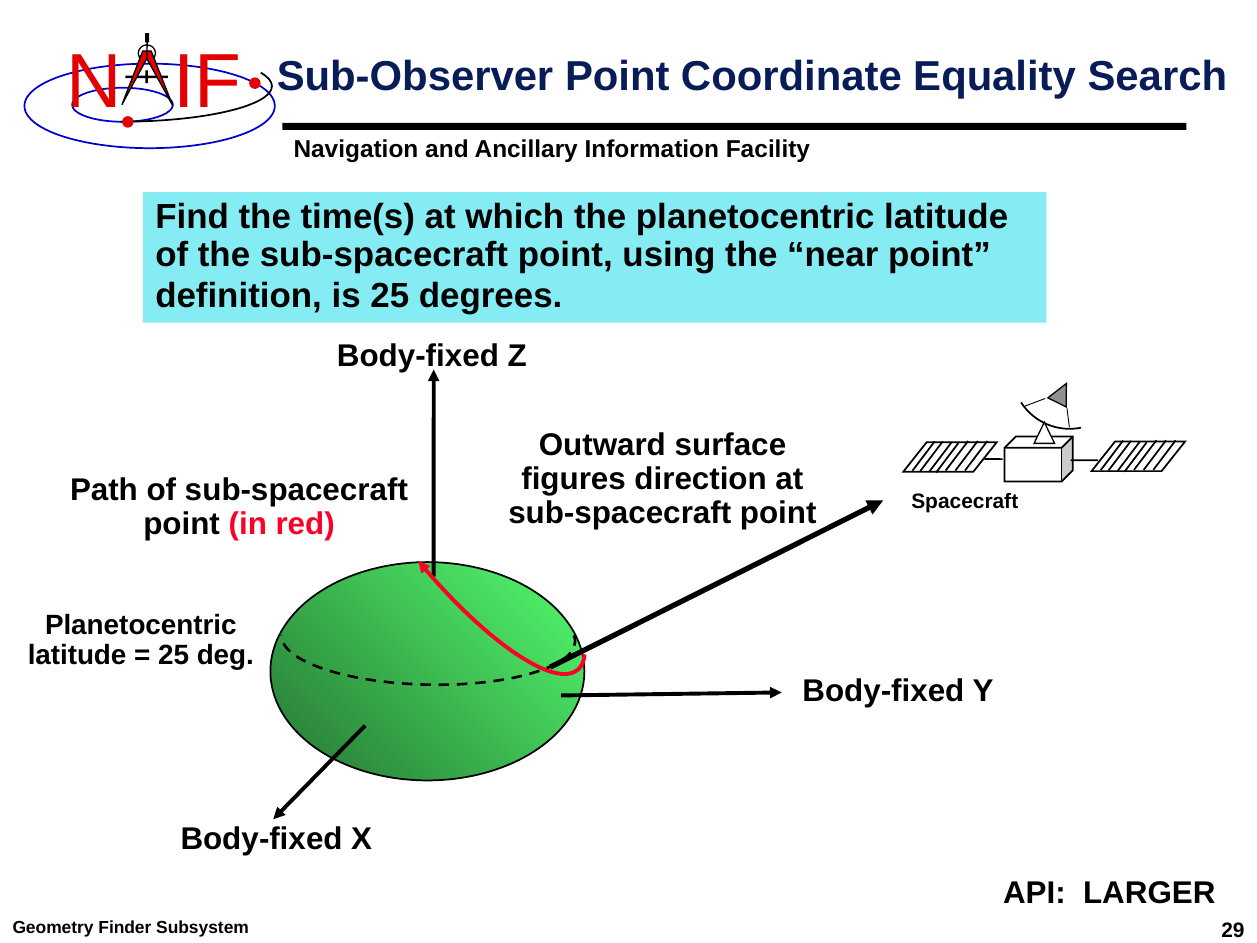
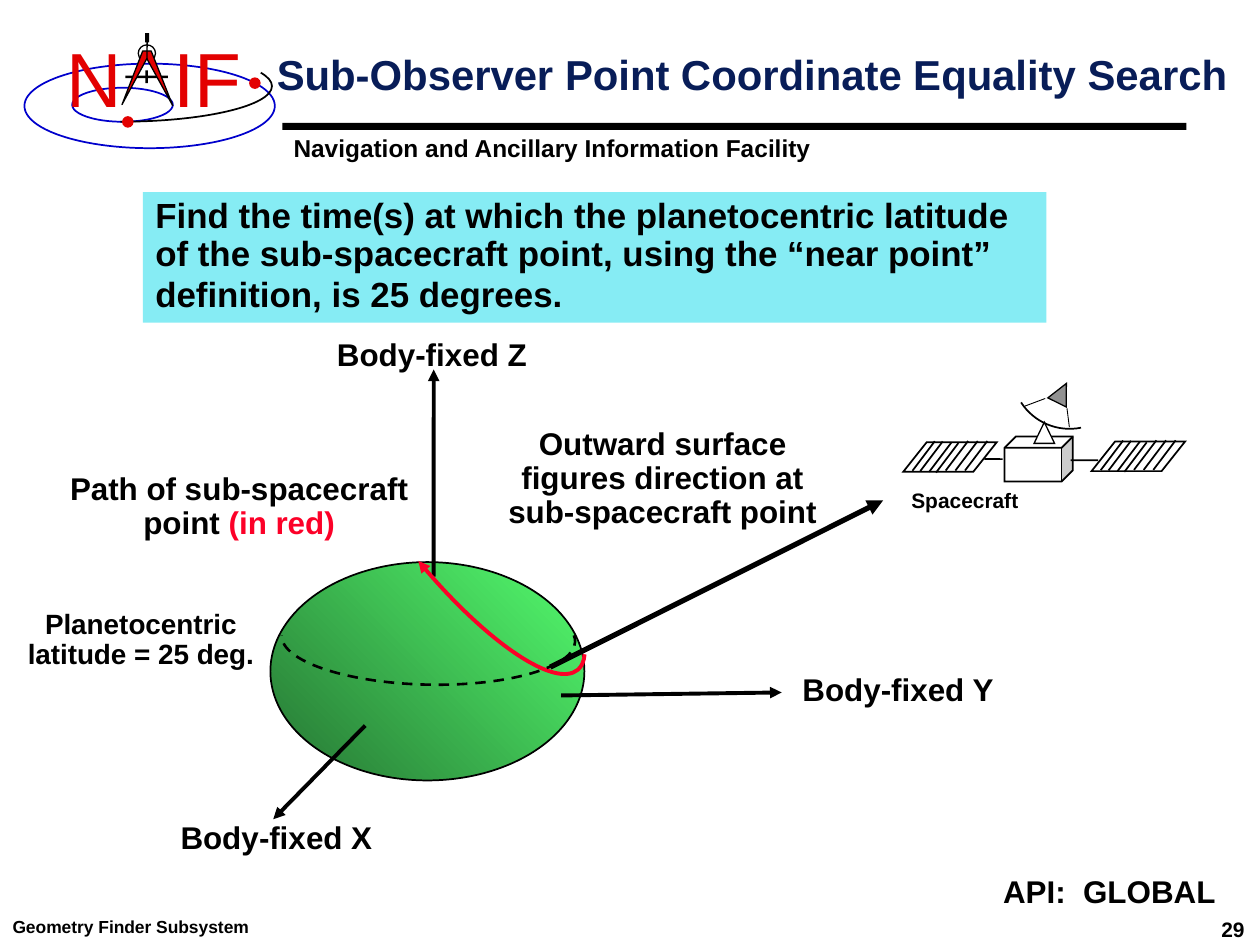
LARGER: LARGER -> GLOBAL (1149, 893)
